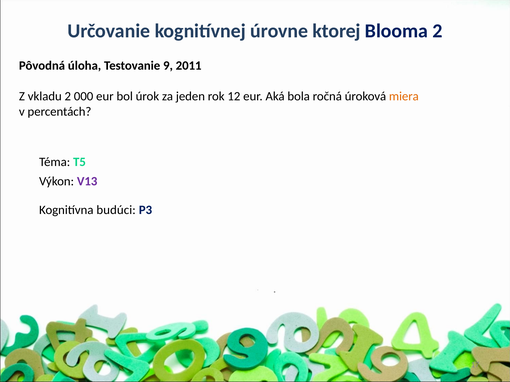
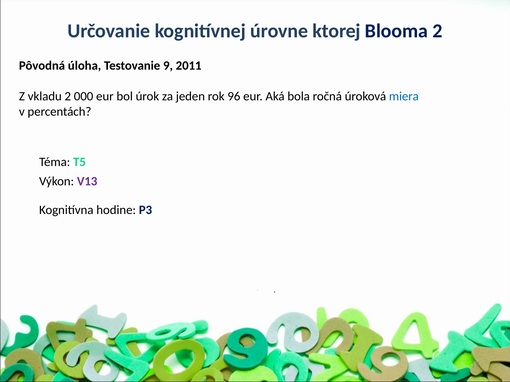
12: 12 -> 96 (234, 96)
miera colour: orange -> blue (404, 96)
budúci: budúci -> hodine (116, 210)
